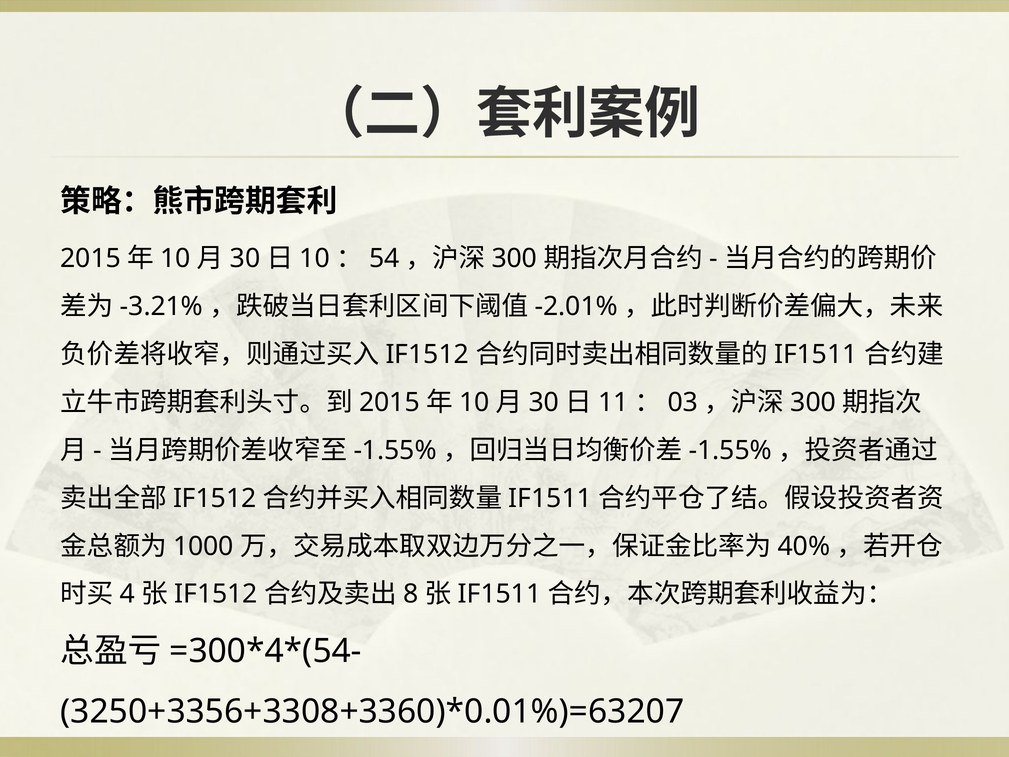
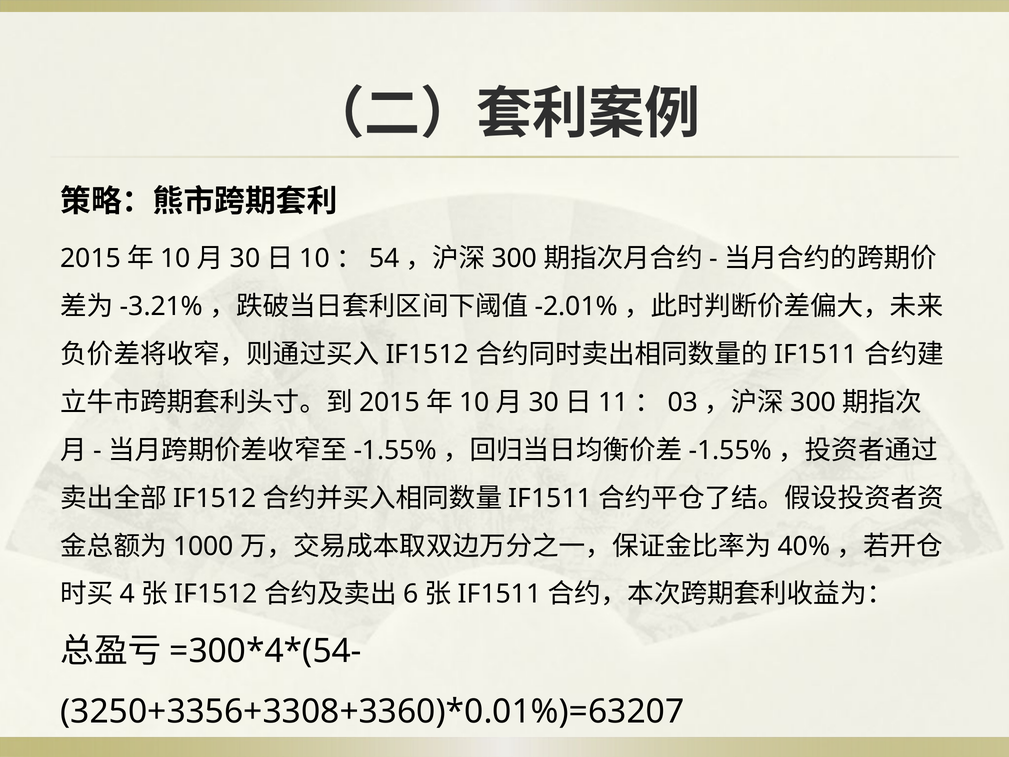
8: 8 -> 6 (411, 594)
